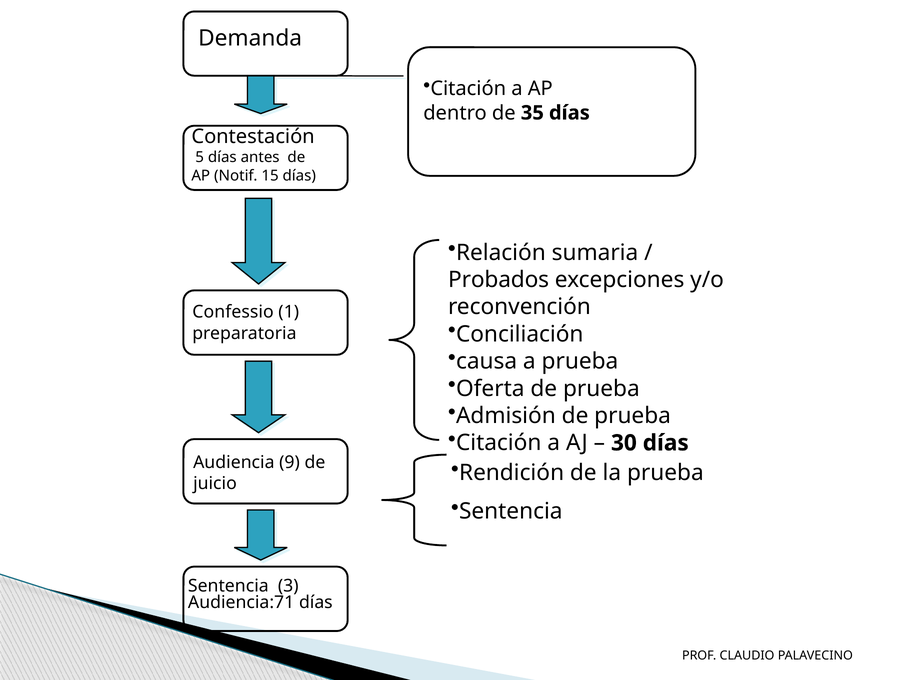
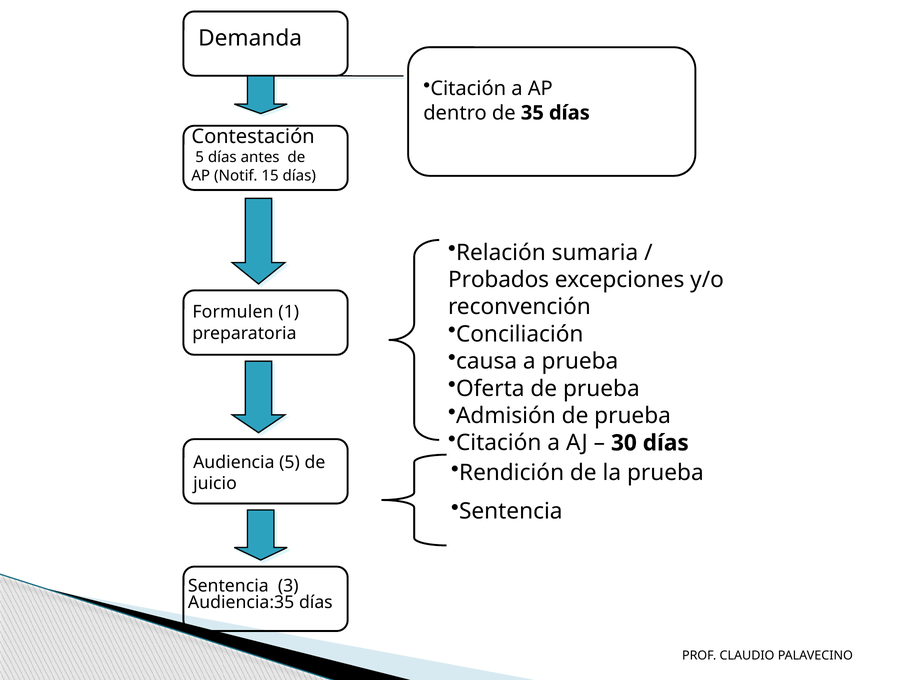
Confessio: Confessio -> Formulen (233, 312)
Audiencia 9: 9 -> 5 (289, 463)
Audiencia:71: Audiencia:71 -> Audiencia:35 (241, 603)
